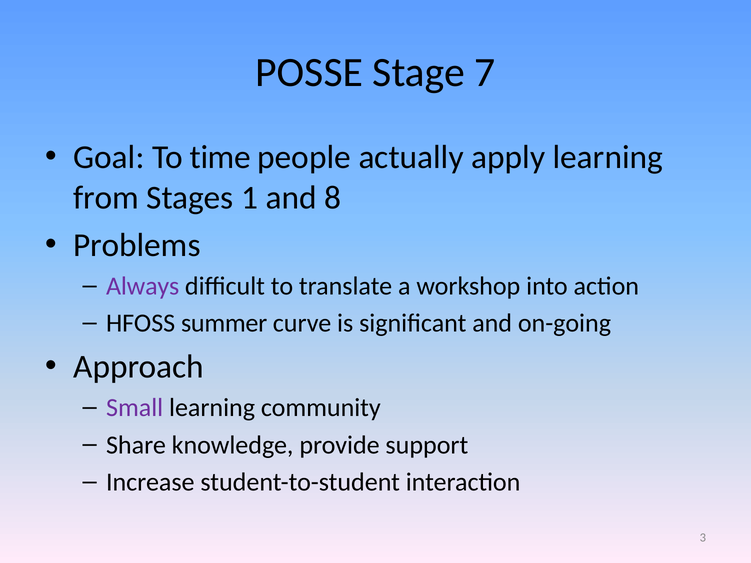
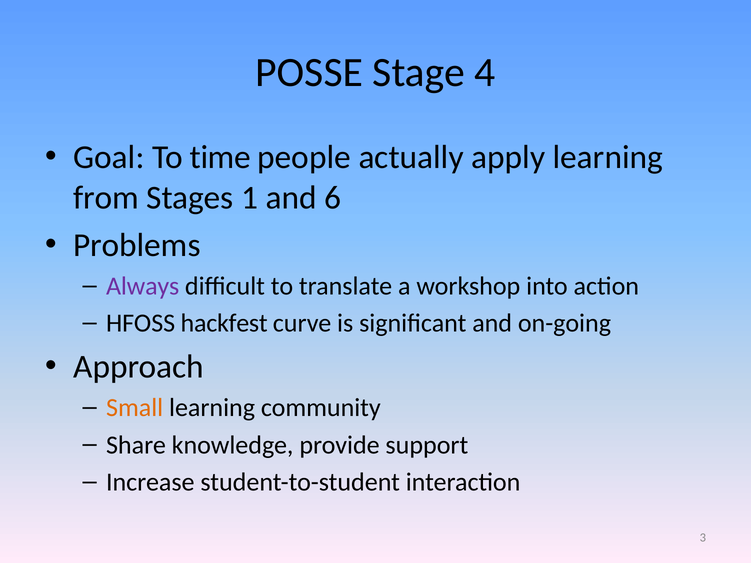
7: 7 -> 4 (485, 72)
8: 8 -> 6 (333, 198)
summer: summer -> hackfest (224, 323)
Small colour: purple -> orange (135, 408)
